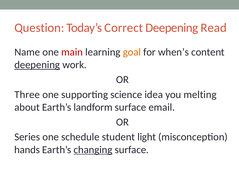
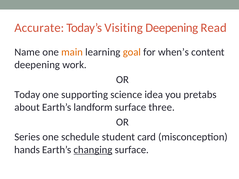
Question: Question -> Accurate (39, 28)
Correct: Correct -> Visiting (124, 28)
main colour: red -> orange (72, 52)
deepening underline: present -> none (37, 65)
Three: Three -> Today (27, 95)
melting: melting -> pretabs (200, 95)
email: email -> three (162, 107)
light: light -> card (147, 137)
